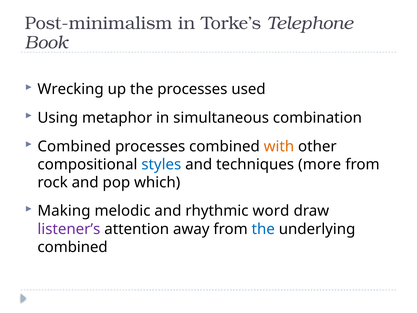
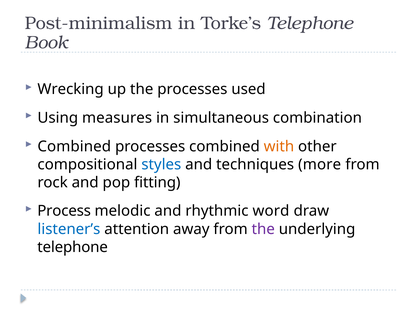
metaphor: metaphor -> measures (117, 118)
which: which -> fitting (157, 182)
Making: Making -> Process (64, 211)
listener’s colour: purple -> blue (69, 229)
the colour: blue -> purple (263, 229)
combined: combined -> telephone (73, 247)
